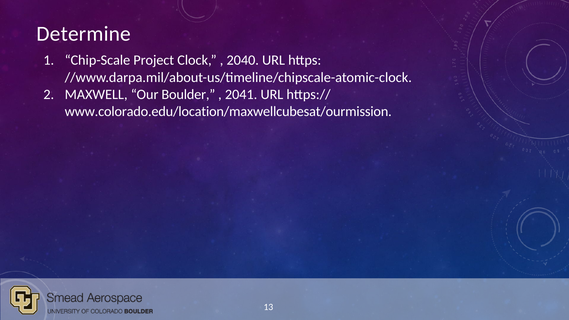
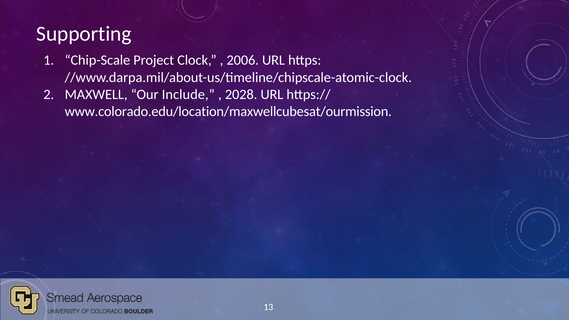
Determine: Determine -> Supporting (84, 34)
2040: 2040 -> 2006 (243, 60)
Boulder: Boulder -> Include (188, 94)
2041: 2041 -> 2028 (241, 94)
